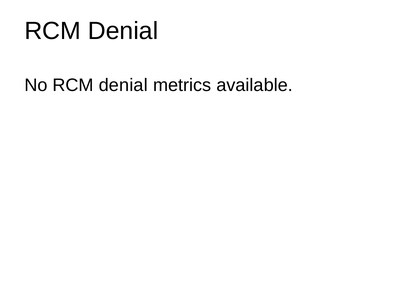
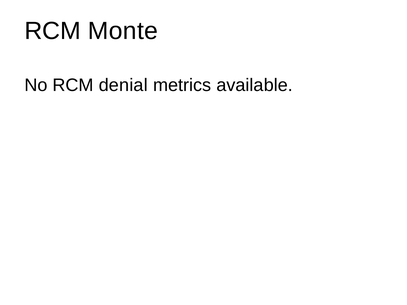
Denial: Denial -> Monte (123, 31)
